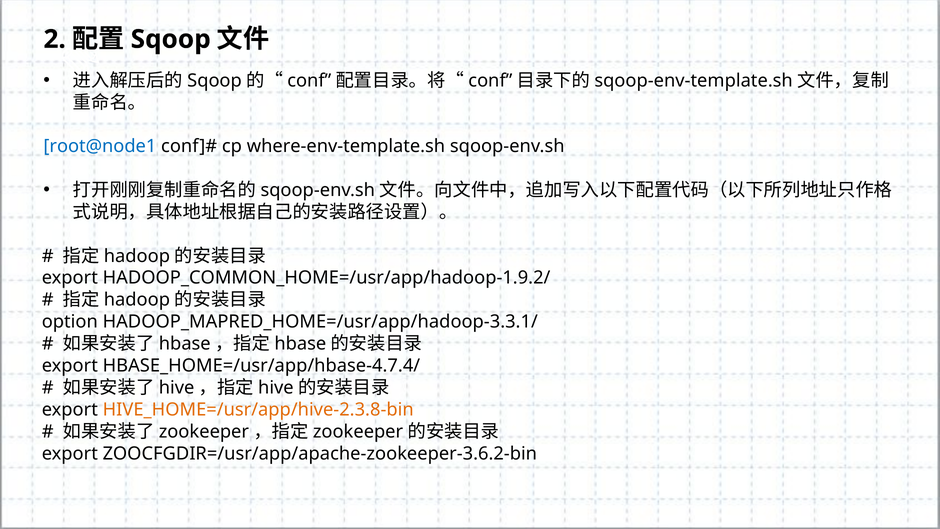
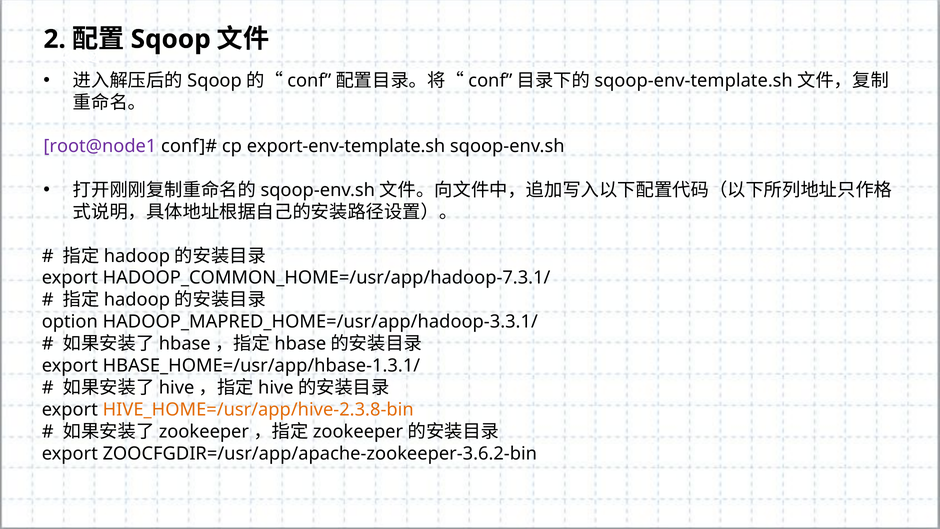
root@node1 colour: blue -> purple (100, 146)
where-env-template.sh: where-env-template.sh -> export-env-template.sh (346, 146)
HADOOP_COMMON_HOME=/usr/app/hadoop-1.9.2/: HADOOP_COMMON_HOME=/usr/app/hadoop-1.9.2/ -> HADOOP_COMMON_HOME=/usr/app/hadoop-7.3.1/ (327, 278)
HBASE_HOME=/usr/app/hbase-4.7.4/: HBASE_HOME=/usr/app/hbase-4.7.4/ -> HBASE_HOME=/usr/app/hbase-1.3.1/ (261, 366)
